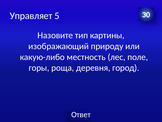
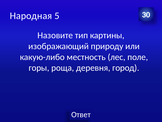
Управляет: Управляет -> Народная (31, 16)
